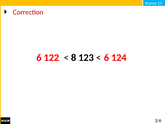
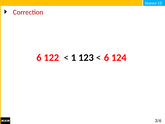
8: 8 -> 1 (74, 58)
